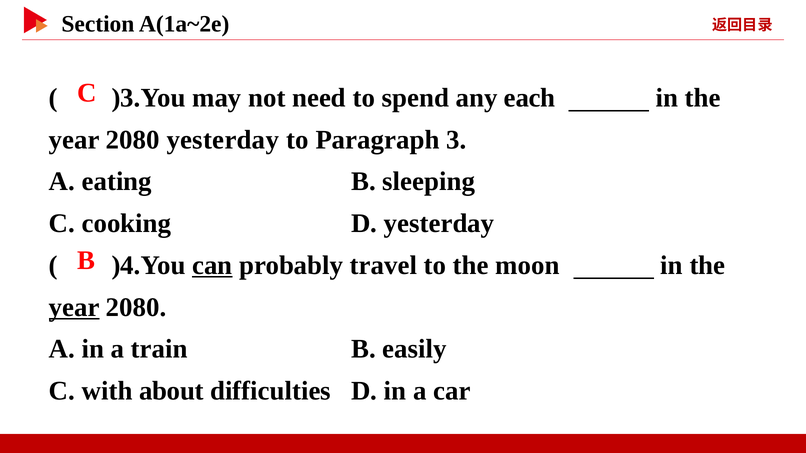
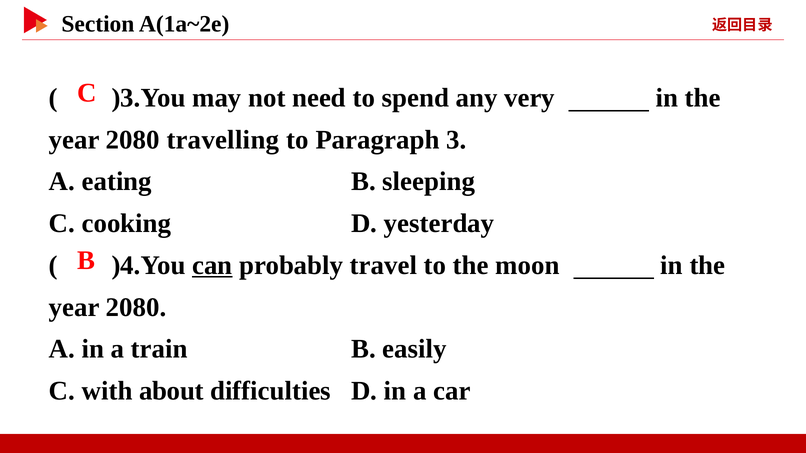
each: each -> very (530, 98)
2080 yesterday: yesterday -> travelling (223, 140)
year underline: present -> none (74, 307)
